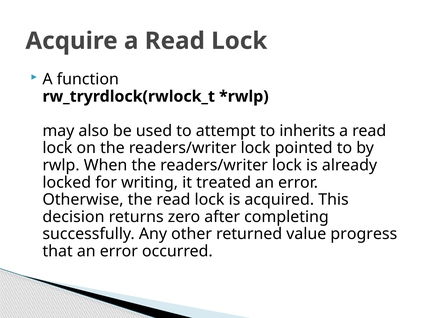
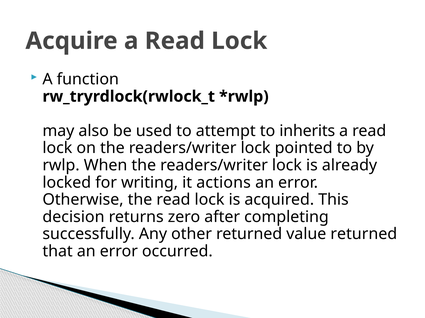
treated: treated -> actions (224, 183)
value progress: progress -> returned (364, 235)
